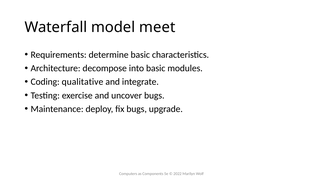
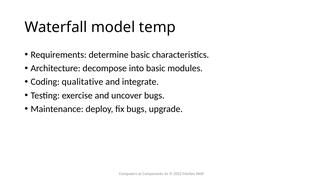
meet: meet -> temp (157, 27)
